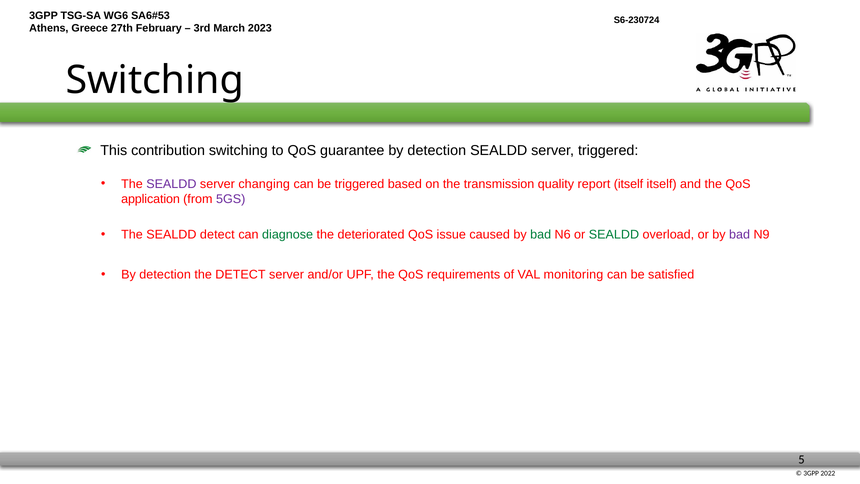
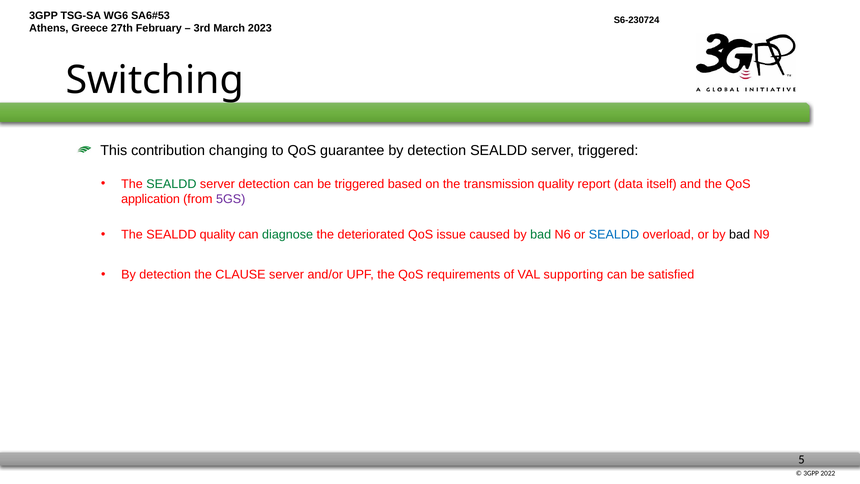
contribution switching: switching -> changing (238, 150)
SEALDD colour: purple -> green (171, 184)
server changing: changing -> detection (264, 184)
report itself: itself -> data (628, 184)
SEALDD detect: detect -> quality (217, 235)
SEALDD colour: green -> blue (614, 235)
bad colour: purple -> black (740, 235)
the DETECT: DETECT -> CLAUSE (240, 275)
monitoring: monitoring -> supporting (573, 275)
